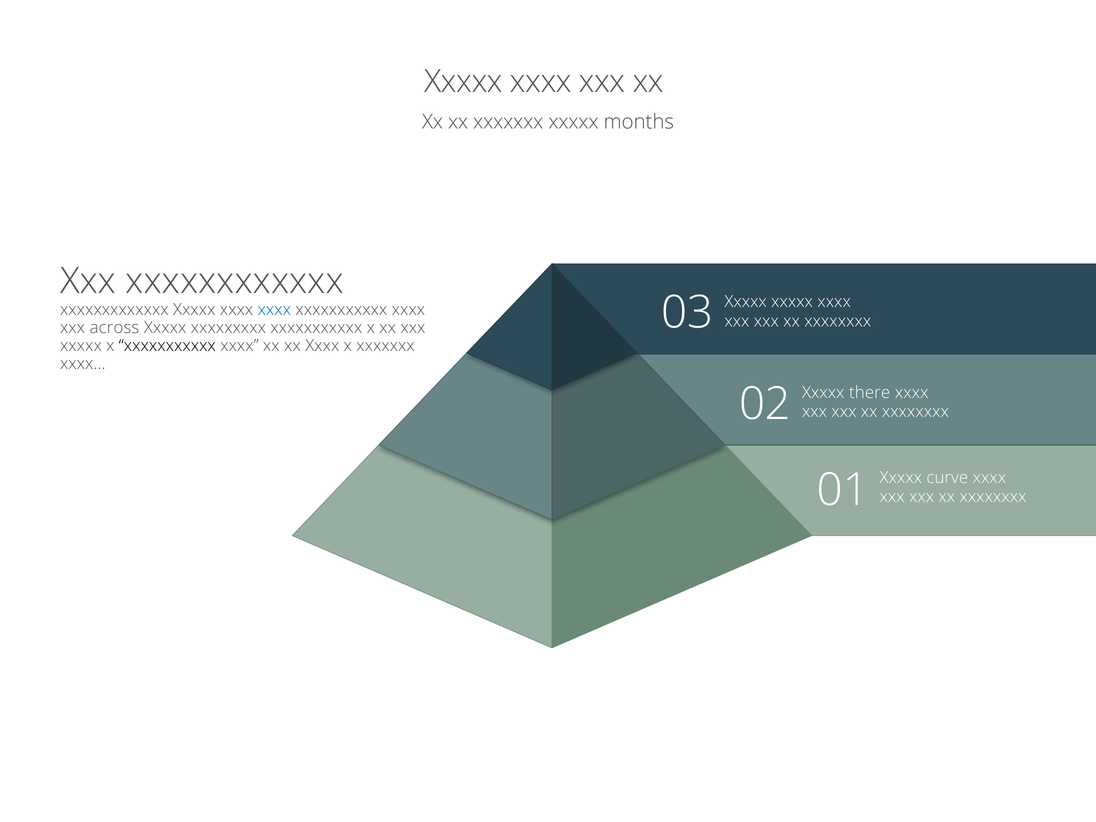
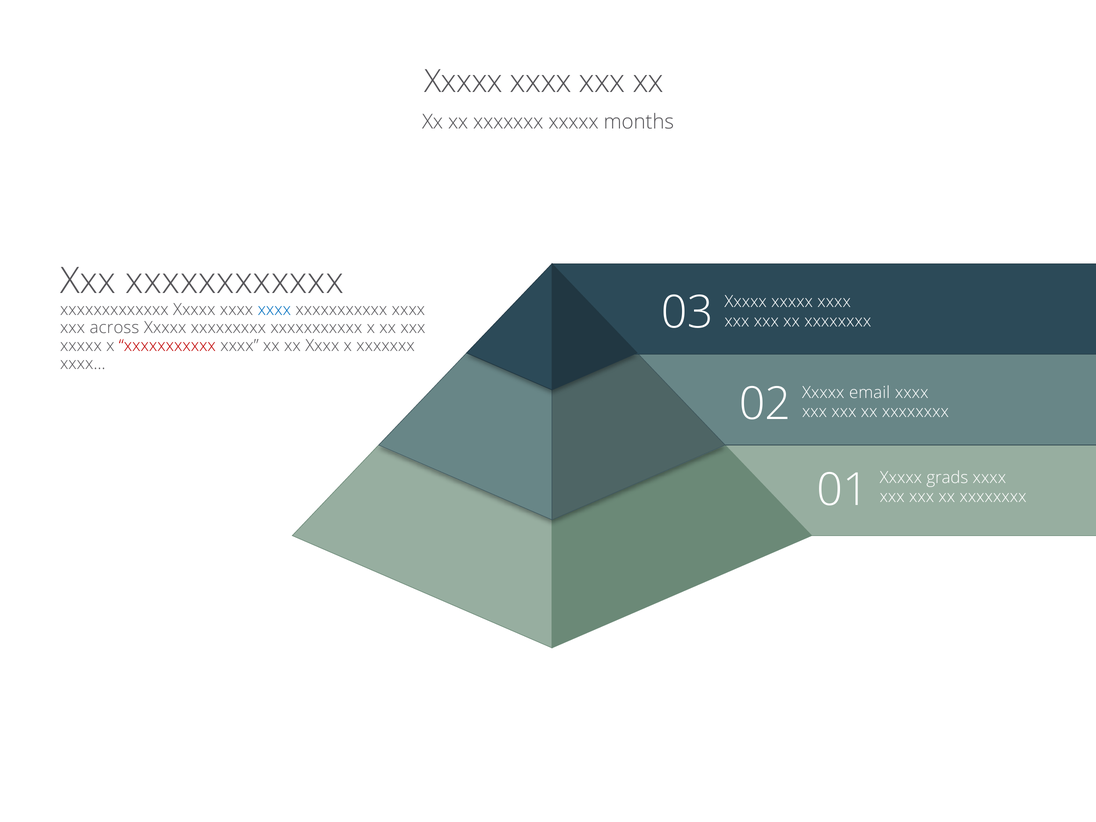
xxxxxxxxxxx colour: black -> red (167, 346)
there: there -> email (870, 393)
curve: curve -> grads (947, 478)
